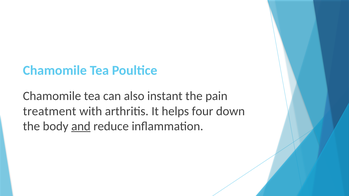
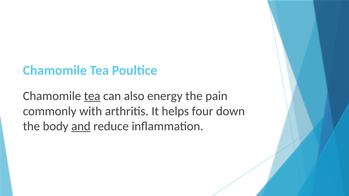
tea underline: none -> present (92, 96)
instant: instant -> energy (165, 96)
treatment: treatment -> commonly (50, 111)
